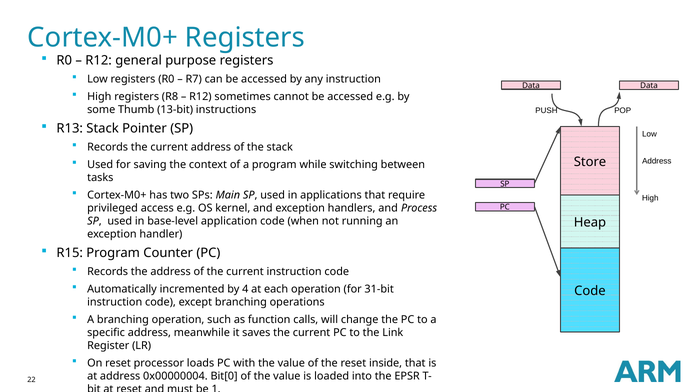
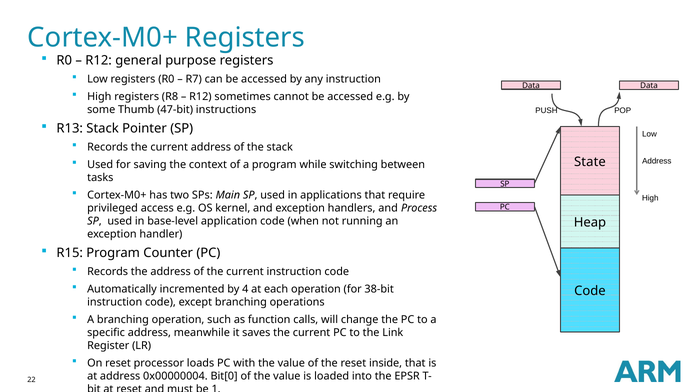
13-bit: 13-bit -> 47-bit (175, 110)
Store: Store -> State (590, 162)
31-bit: 31-bit -> 38-bit (379, 289)
